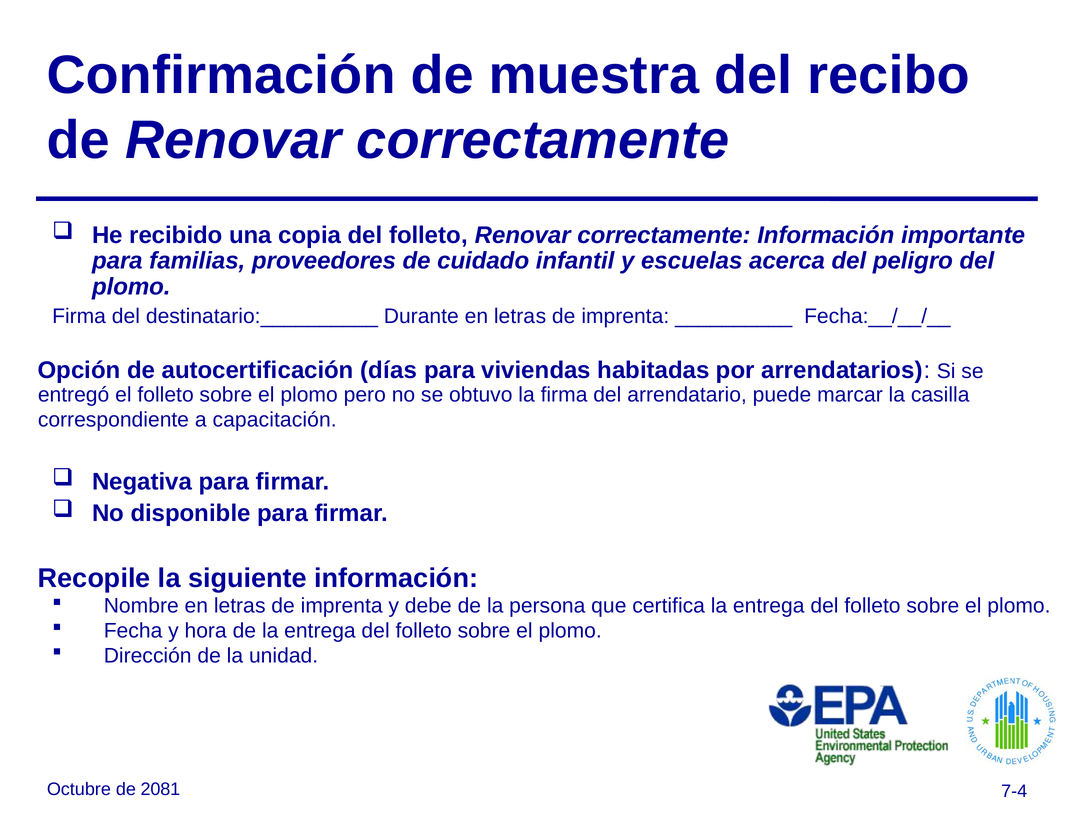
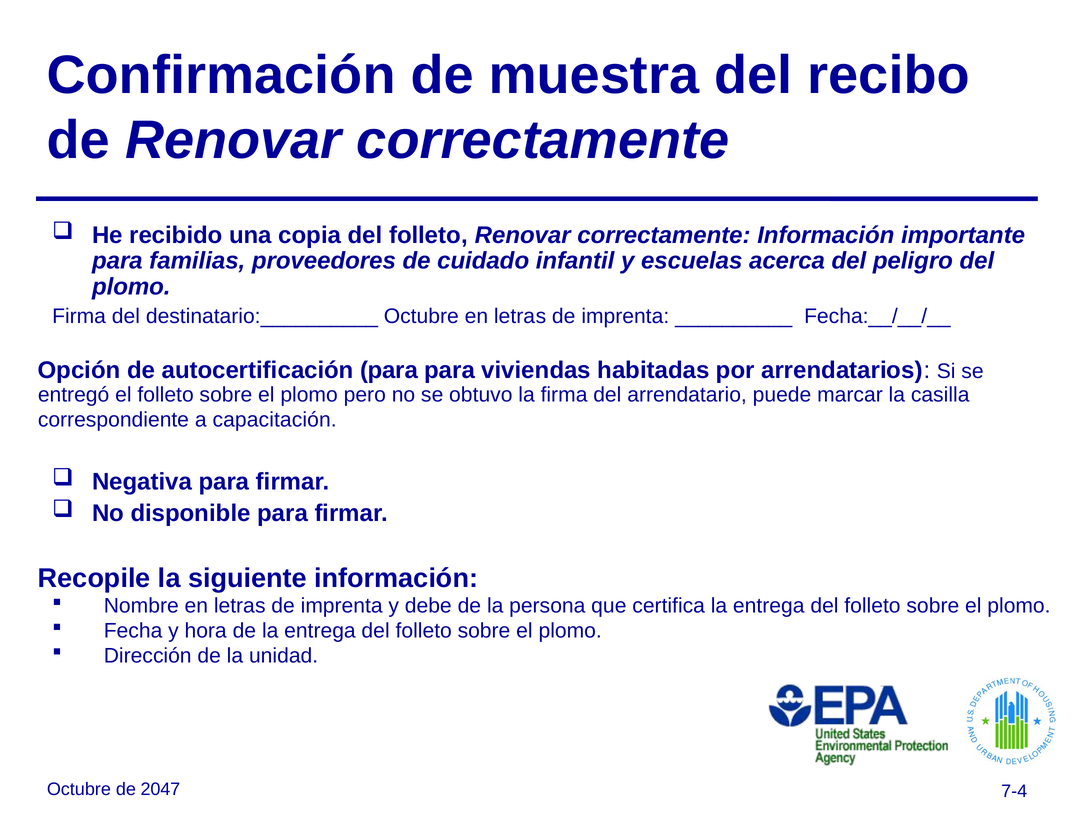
destinatario:__________ Durante: Durante -> Octubre (421, 316)
autocertificación días: días -> para (389, 370)
2081: 2081 -> 2047 (160, 789)
